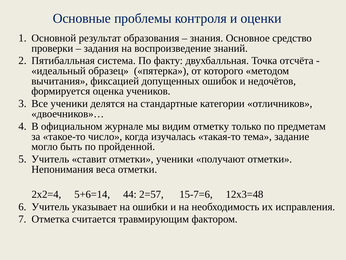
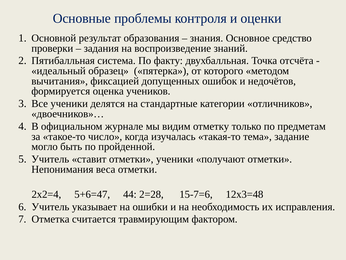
5+6=14: 5+6=14 -> 5+6=47 (92, 194)
2=57: 2=57 -> 2=28 (151, 194)
